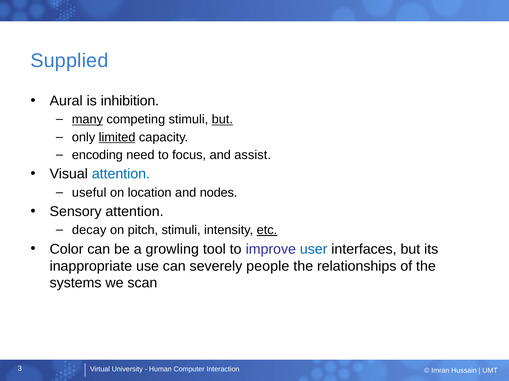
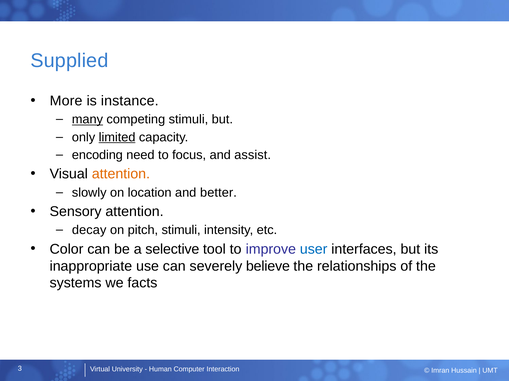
Aural: Aural -> More (66, 101)
inhibition: inhibition -> instance (130, 101)
but underline: present -> none (222, 120)
attention colour: blue -> orange (121, 174)
useful: useful -> slowly (89, 193)
nodes: nodes -> better (218, 193)
etc underline: present -> none (267, 231)
growling: growling -> selective (172, 250)
people: people -> believe (268, 267)
scan: scan -> facts (142, 284)
